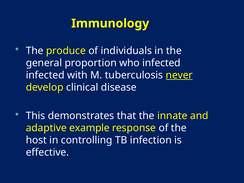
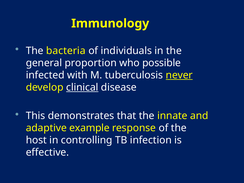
produce: produce -> bacteria (66, 51)
who infected: infected -> possible (162, 63)
clinical underline: none -> present (82, 87)
